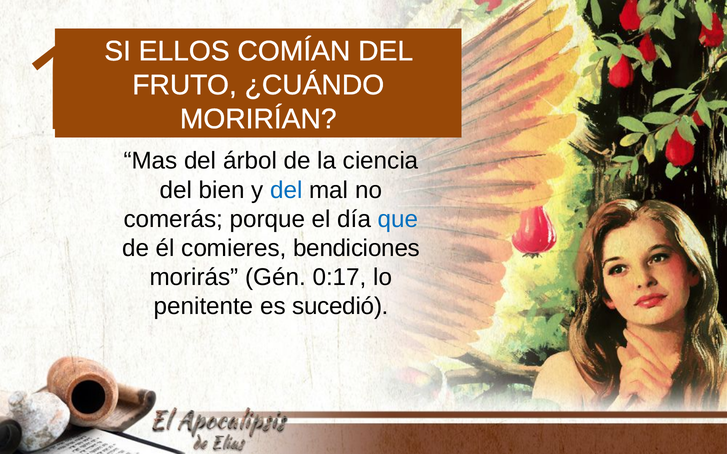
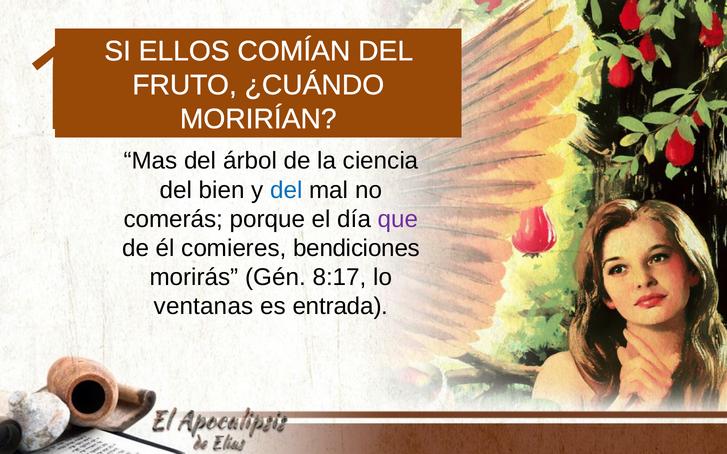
que colour: blue -> purple (398, 219)
0:17: 0:17 -> 8:17 (339, 277)
penitente: penitente -> ventanas (204, 306)
sucedió: sucedió -> entrada (340, 306)
